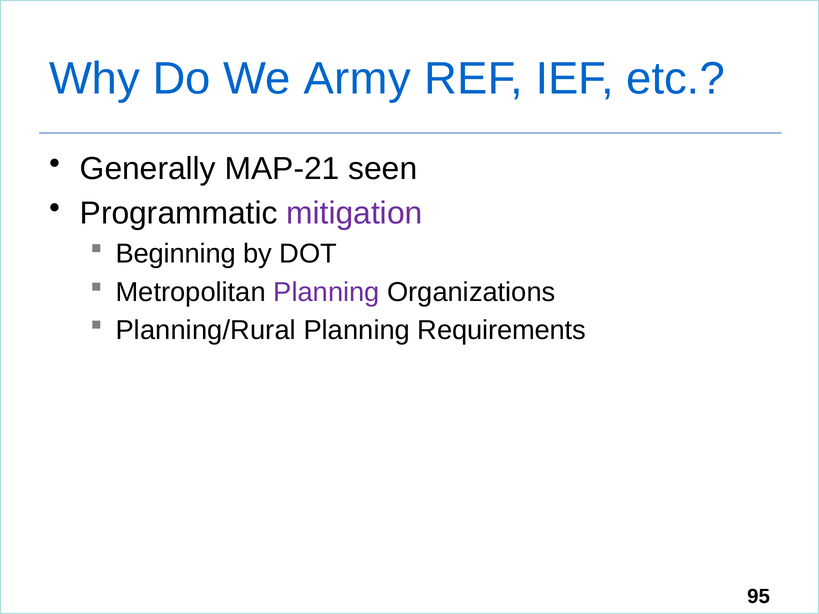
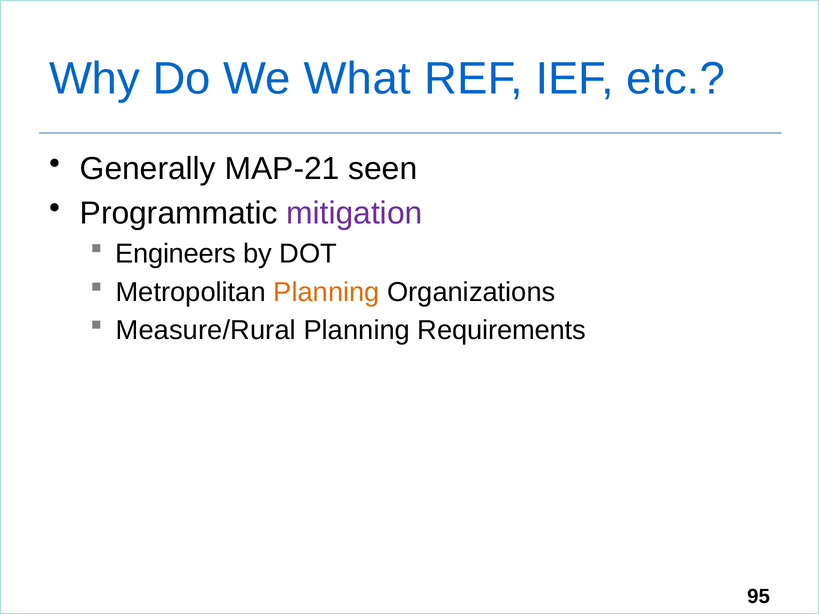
Army: Army -> What (357, 79)
Beginning: Beginning -> Engineers (176, 254)
Planning colour: purple -> orange (327, 292)
Planning/Rural: Planning/Rural -> Measure/Rural (206, 330)
